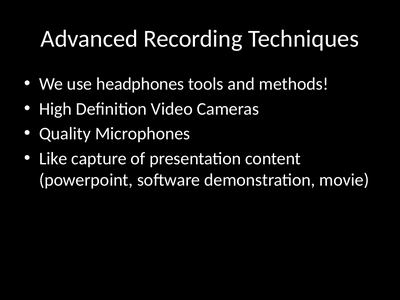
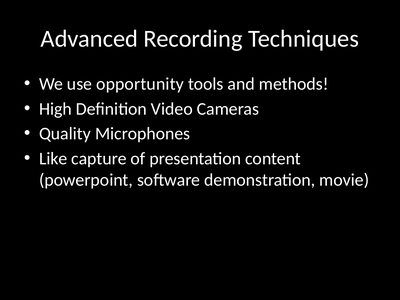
headphones: headphones -> opportunity (140, 84)
